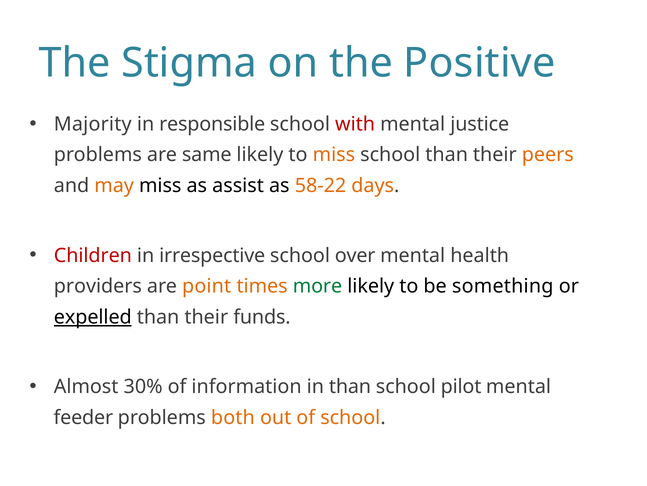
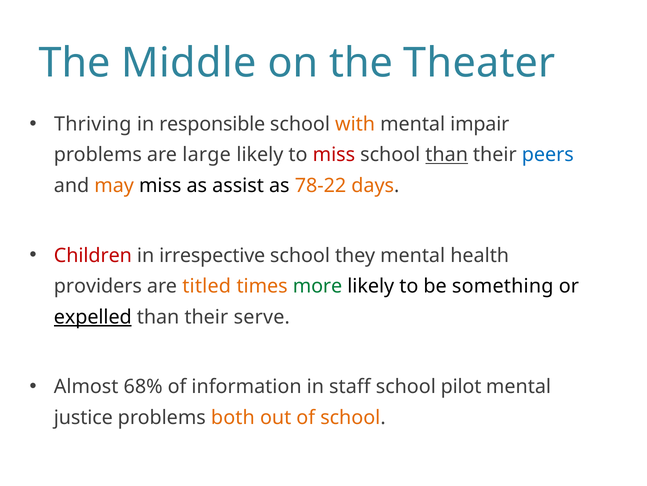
Stigma: Stigma -> Middle (189, 63)
Positive: Positive -> Theater (479, 63)
Majority: Majority -> Thriving (93, 124)
with colour: red -> orange (355, 124)
justice: justice -> impair (480, 124)
same: same -> large (207, 155)
miss colour: orange -> red (334, 155)
than underline: none -> present (447, 155)
peers colour: orange -> blue (548, 155)
58-22: 58-22 -> 78-22 (320, 186)
over: over -> they (355, 255)
point: point -> titled (207, 286)
funds: funds -> serve (262, 317)
30%: 30% -> 68% (143, 386)
in than: than -> staff (350, 386)
feeder: feeder -> justice (83, 417)
